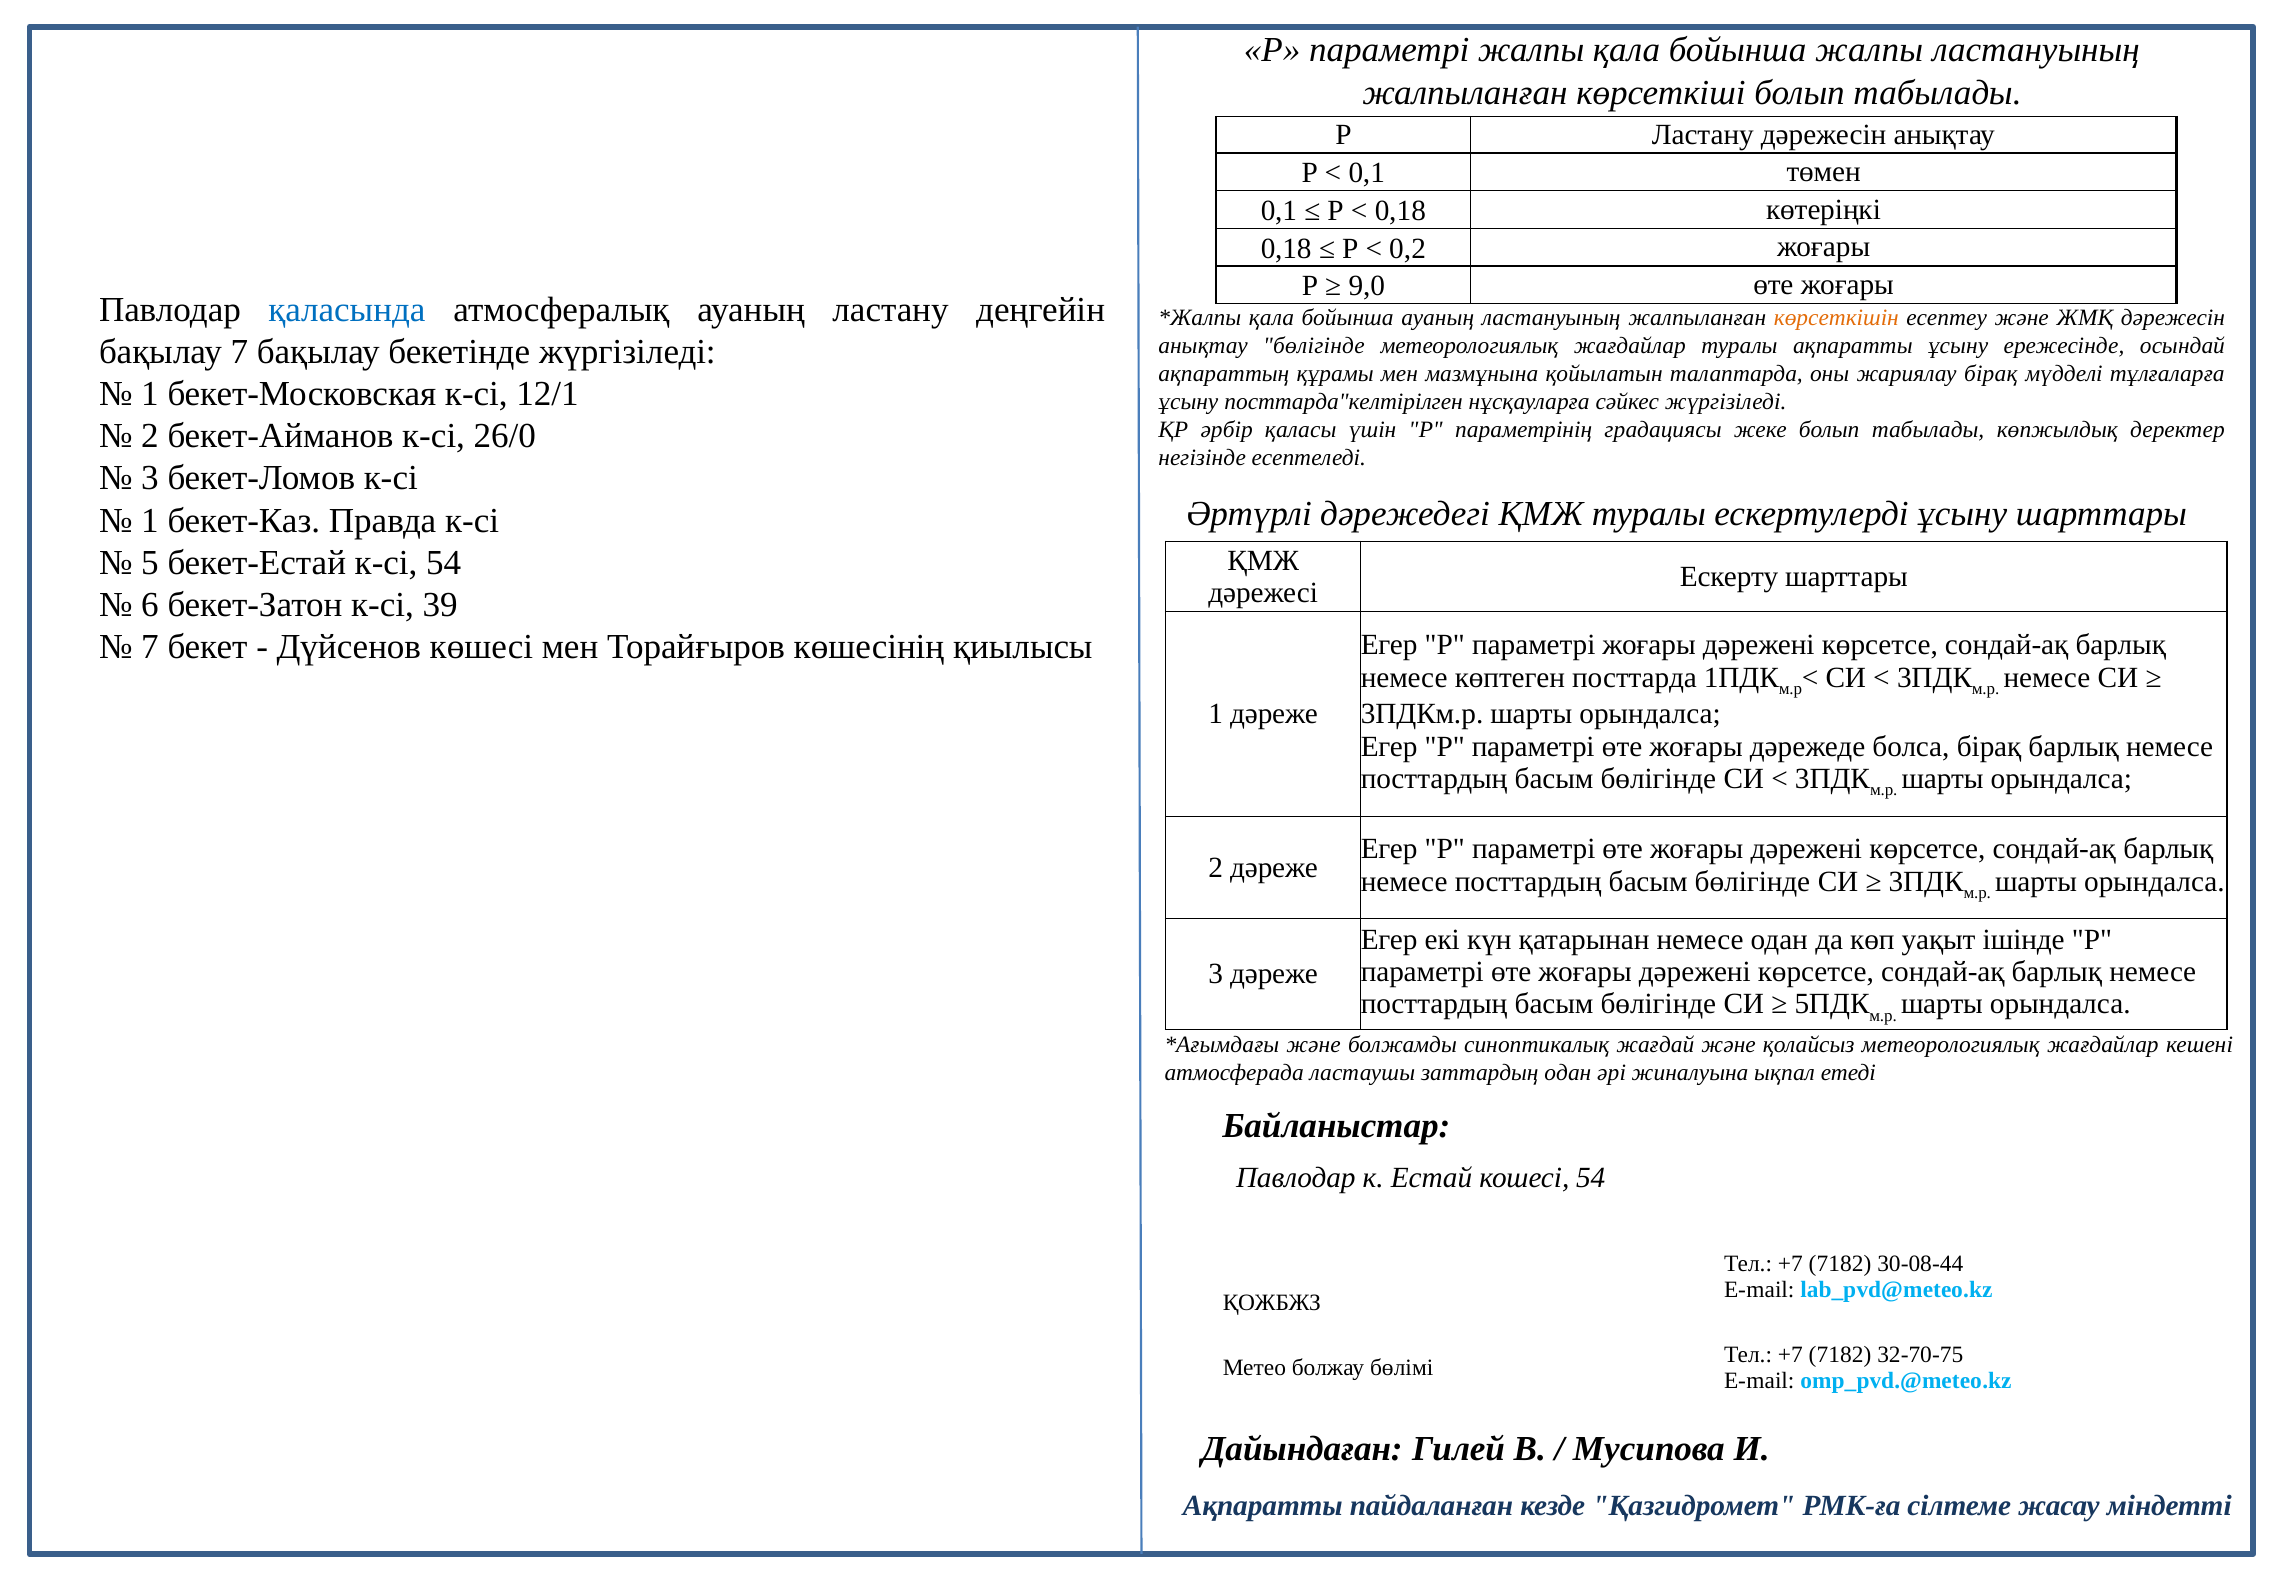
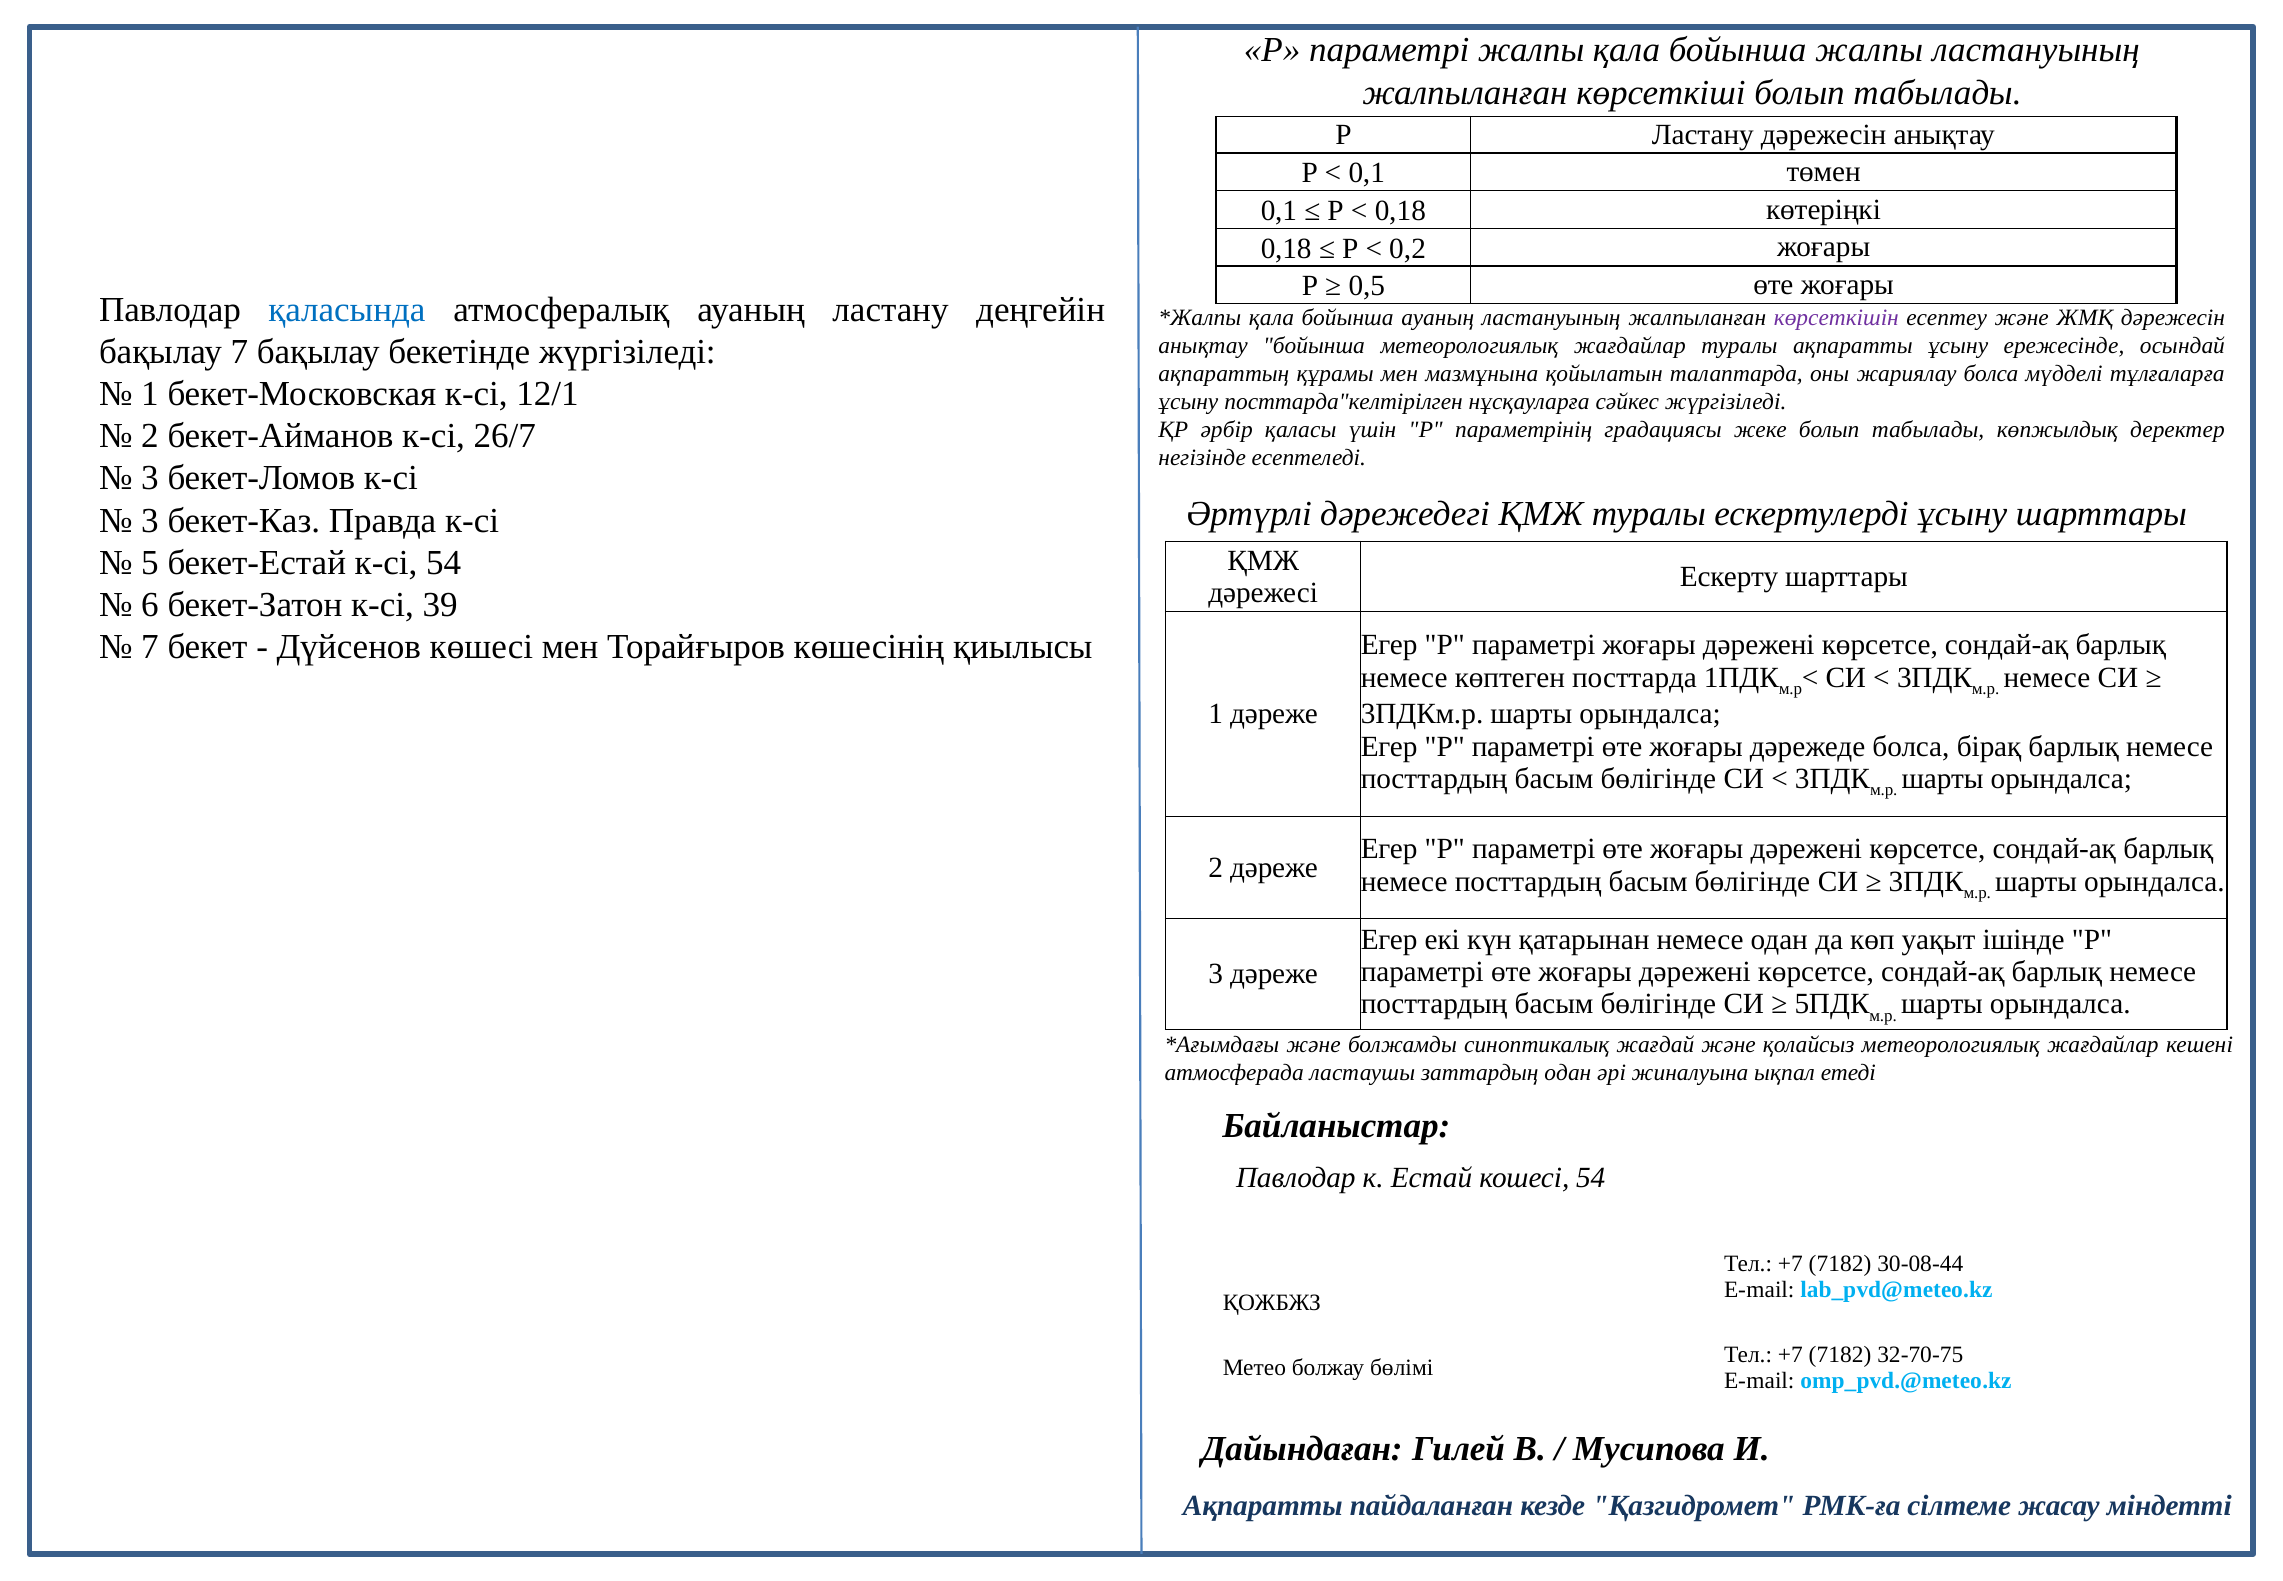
9,0: 9,0 -> 0,5 (1367, 286)
көрсеткішін colour: orange -> purple (1836, 318)
анықтау бөлігінде: бөлігінде -> бойынша (1314, 346)
жариялау бірақ: бірақ -> болса (1991, 374)
26/0: 26/0 -> 26/7 (505, 436)
1: 1 -> 3 (150, 520)
